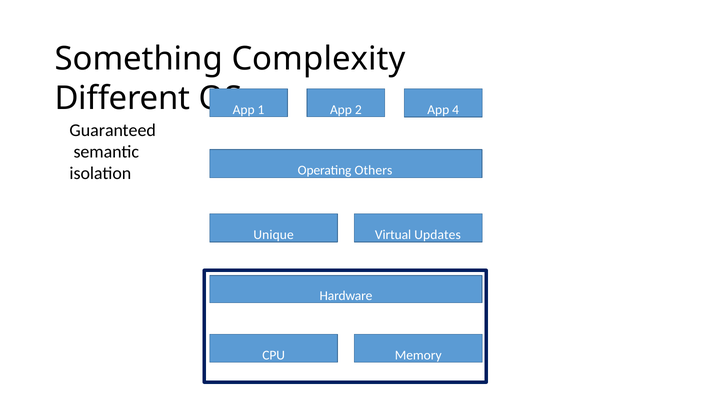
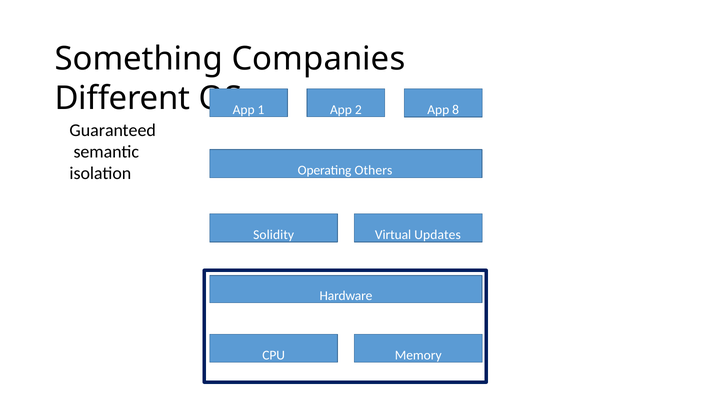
Complexity: Complexity -> Companies (318, 59)
4: 4 -> 8 (456, 110)
Unique: Unique -> Solidity (274, 235)
